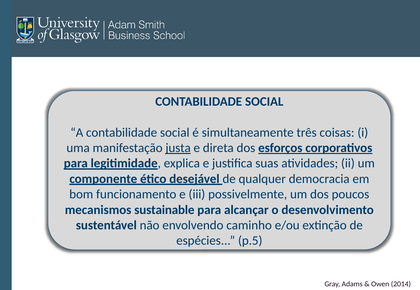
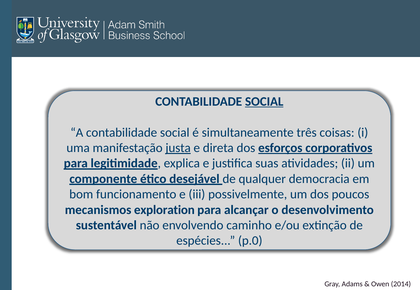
SOCIAL underline: none -> present (264, 102)
sustainable: sustainable -> exploration (164, 210)
p.5: p.5 -> p.0 (250, 241)
